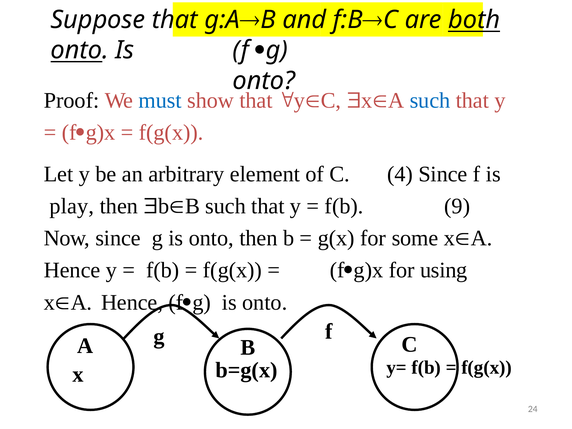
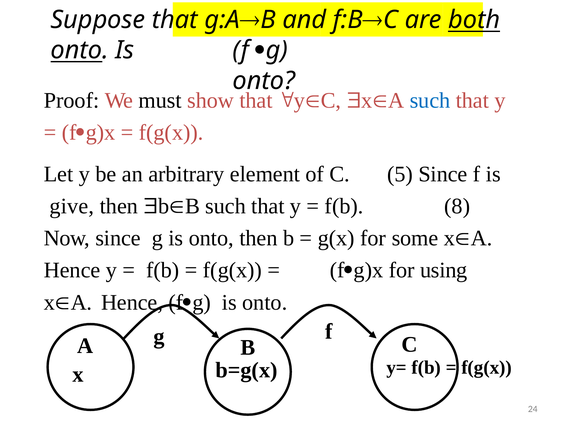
must colour: blue -> black (160, 101)
4: 4 -> 5 (400, 174)
play: play -> give (72, 206)
9: 9 -> 8 (457, 206)
